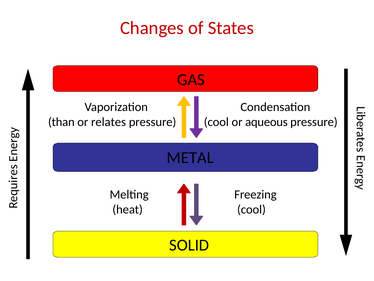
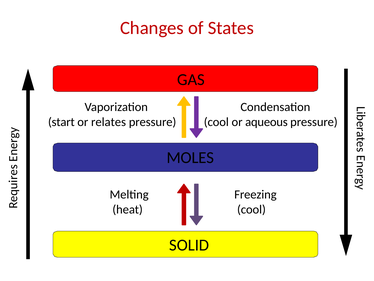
than: than -> start (61, 122)
METAL: METAL -> MOLES (190, 157)
